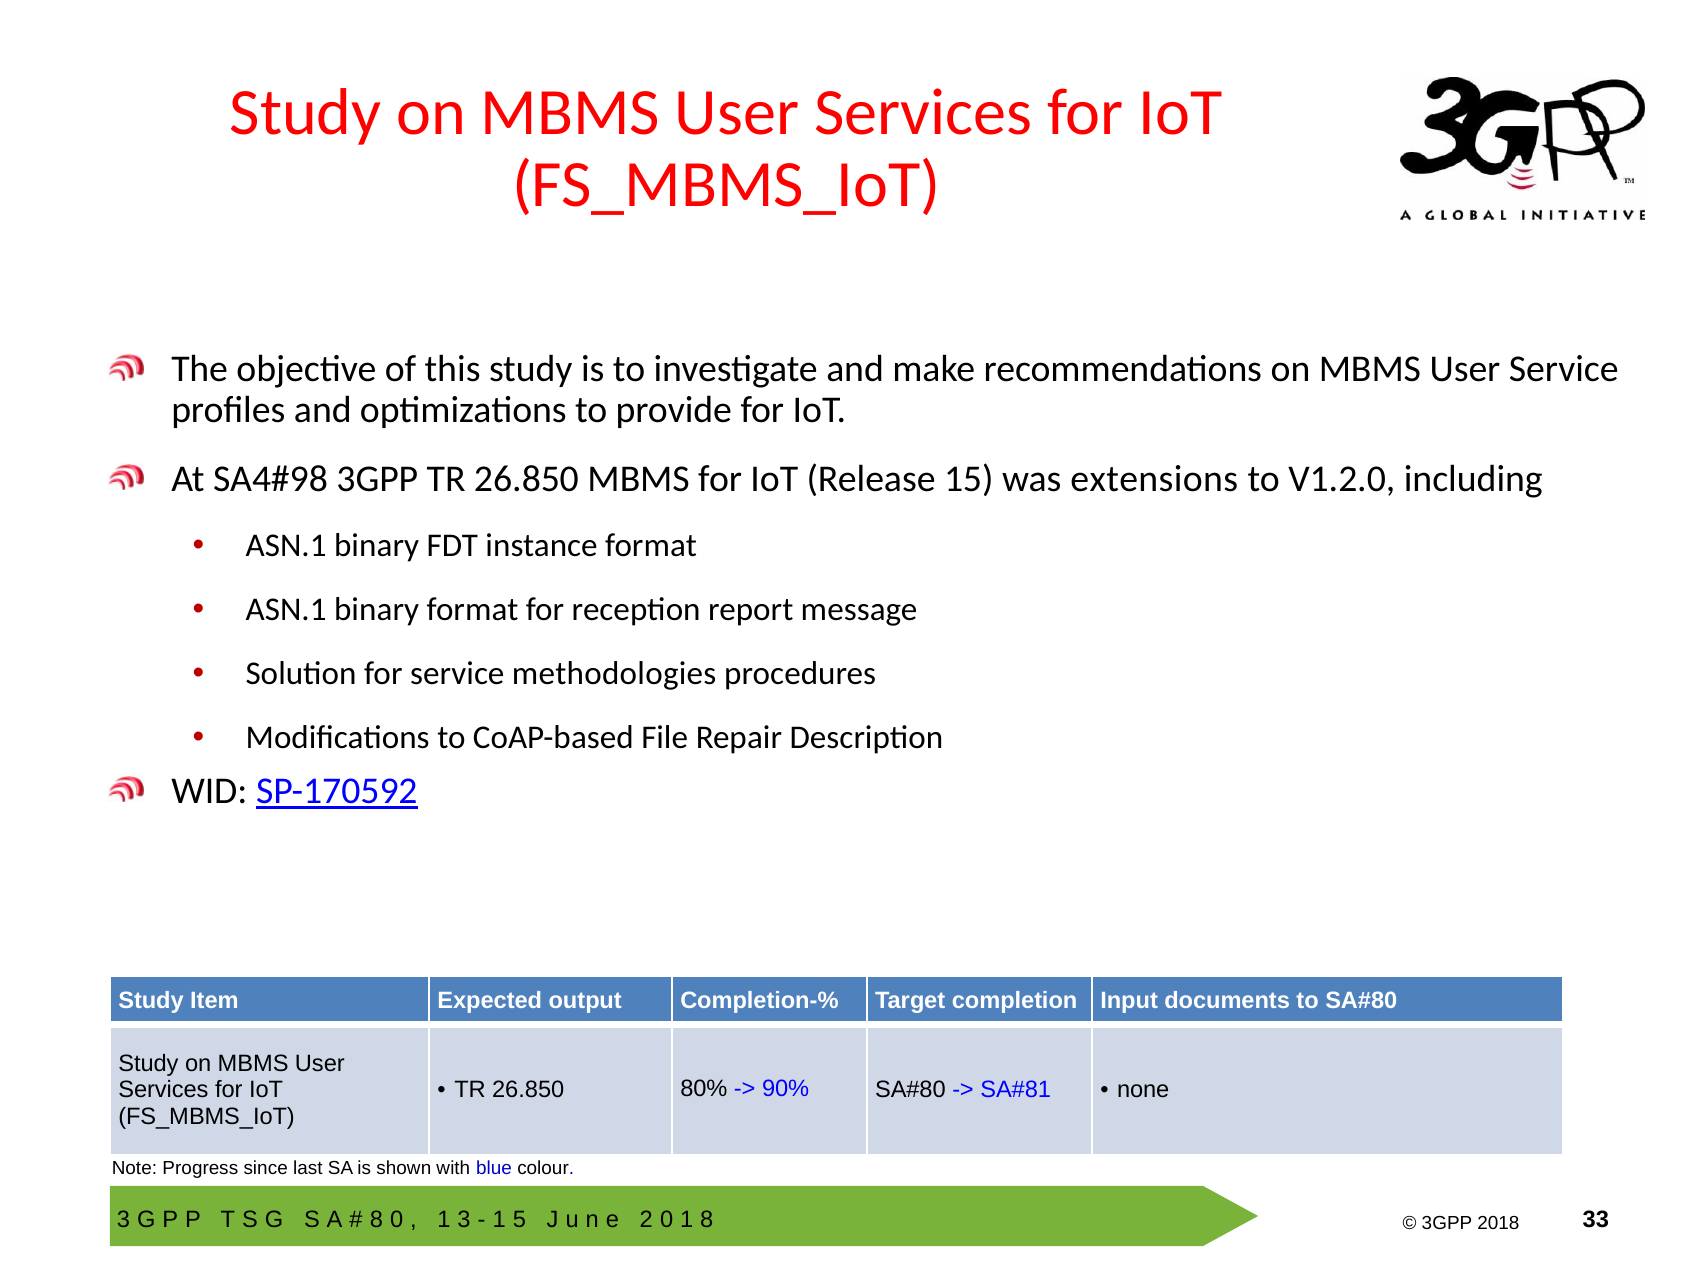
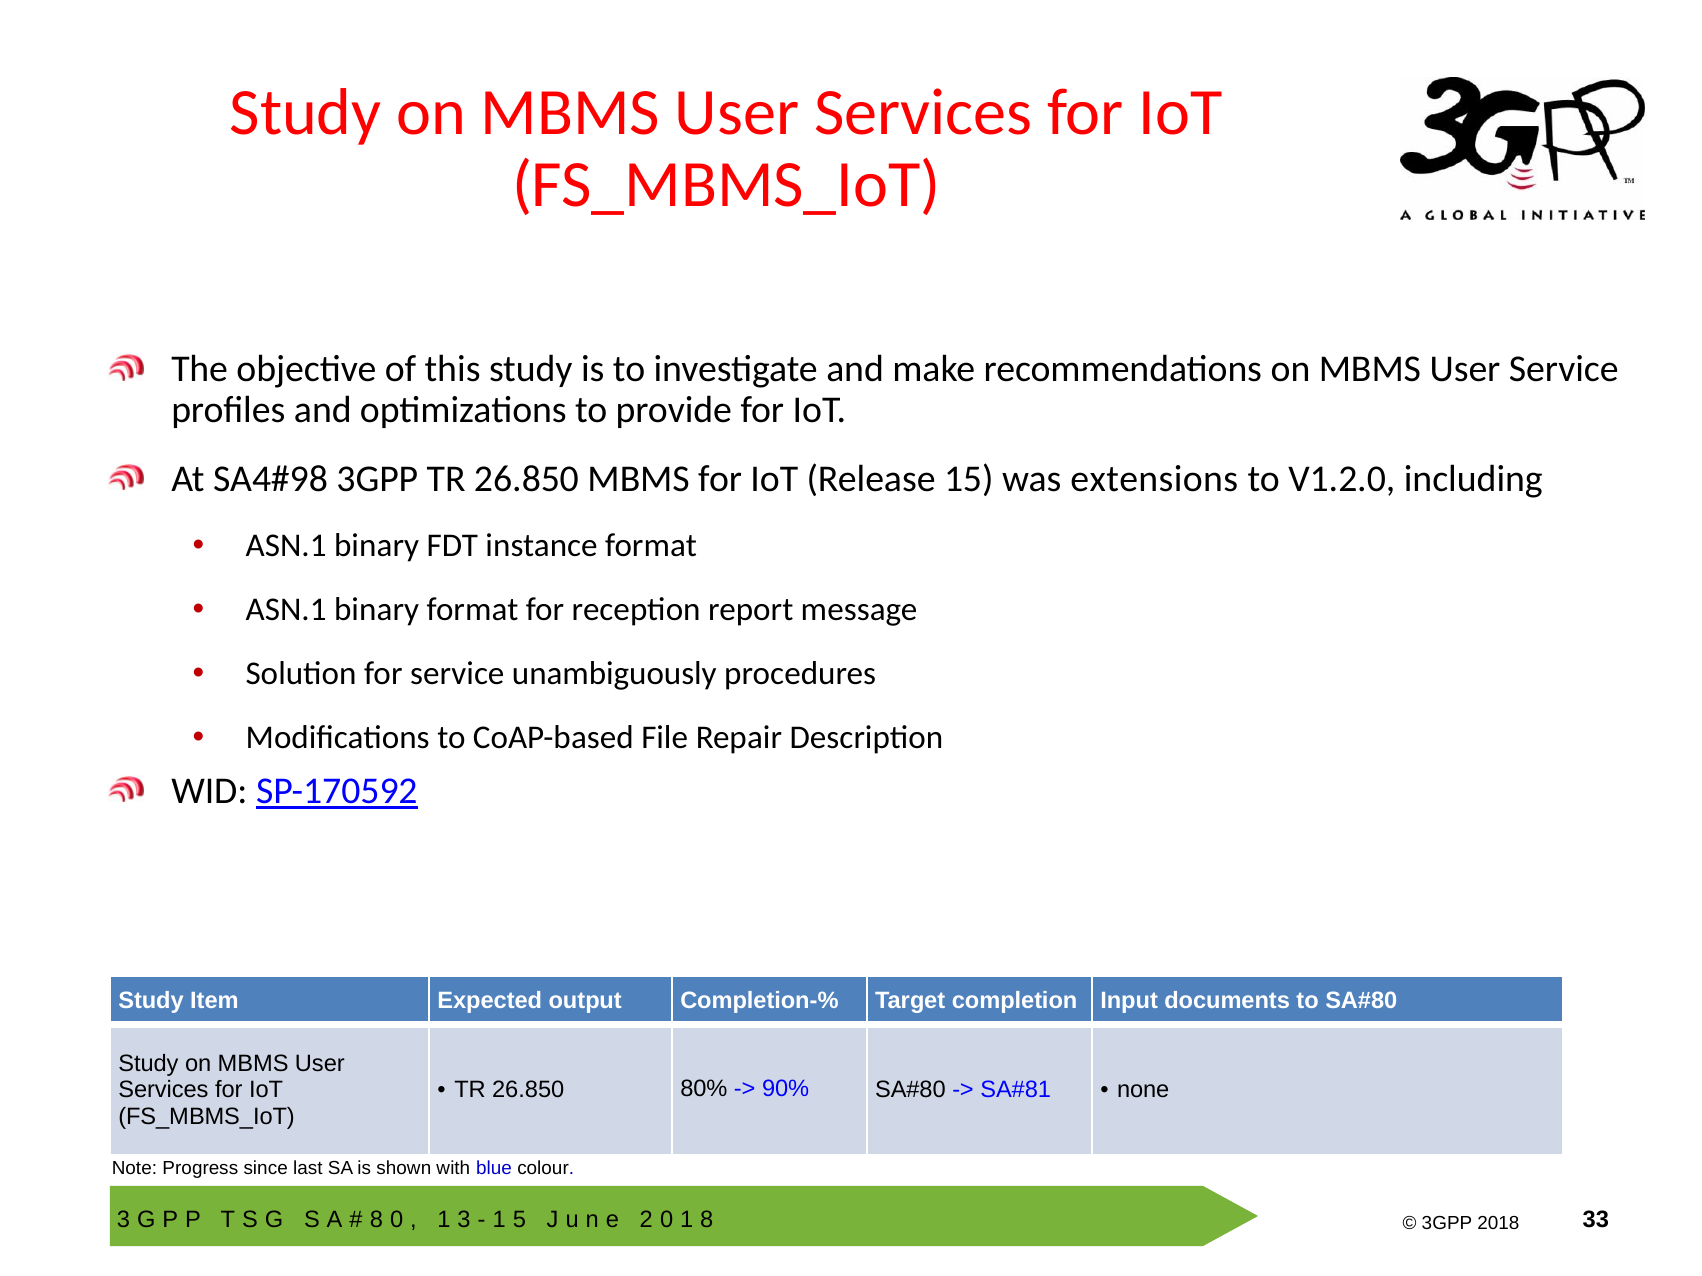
methodologies: methodologies -> unambiguously (614, 674)
